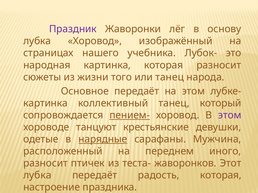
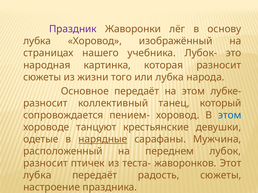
или танец: танец -> лубка (170, 77)
картинка: картинка -> разносит (45, 103)
пением- underline: present -> none (130, 115)
этом colour: purple -> blue (230, 115)
иного: иного -> лубок (225, 152)
радость которая: которая -> сюжеты (221, 176)
